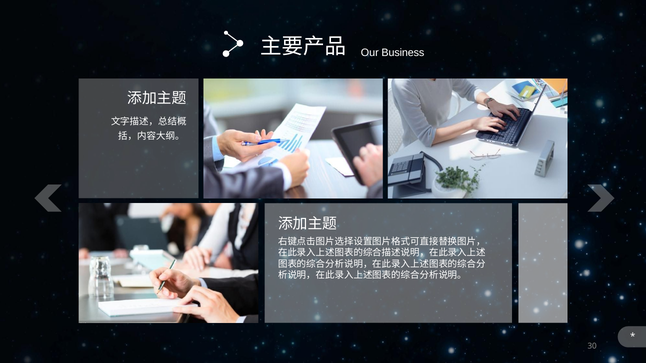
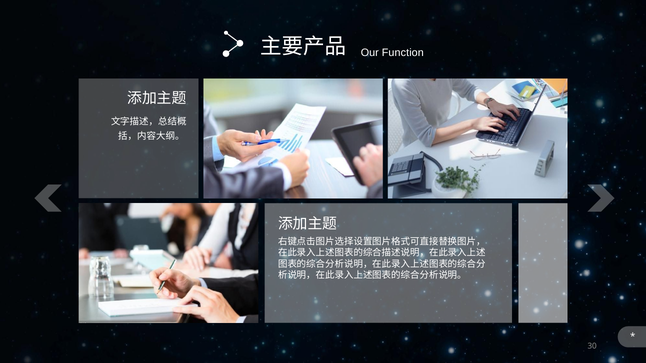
Business: Business -> Function (403, 53)
